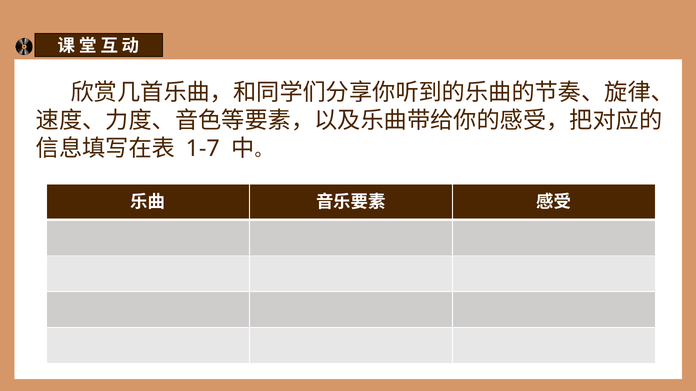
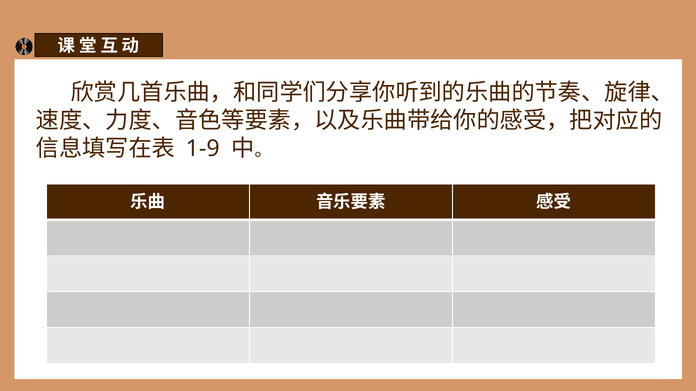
1-7: 1-7 -> 1-9 (203, 149)
